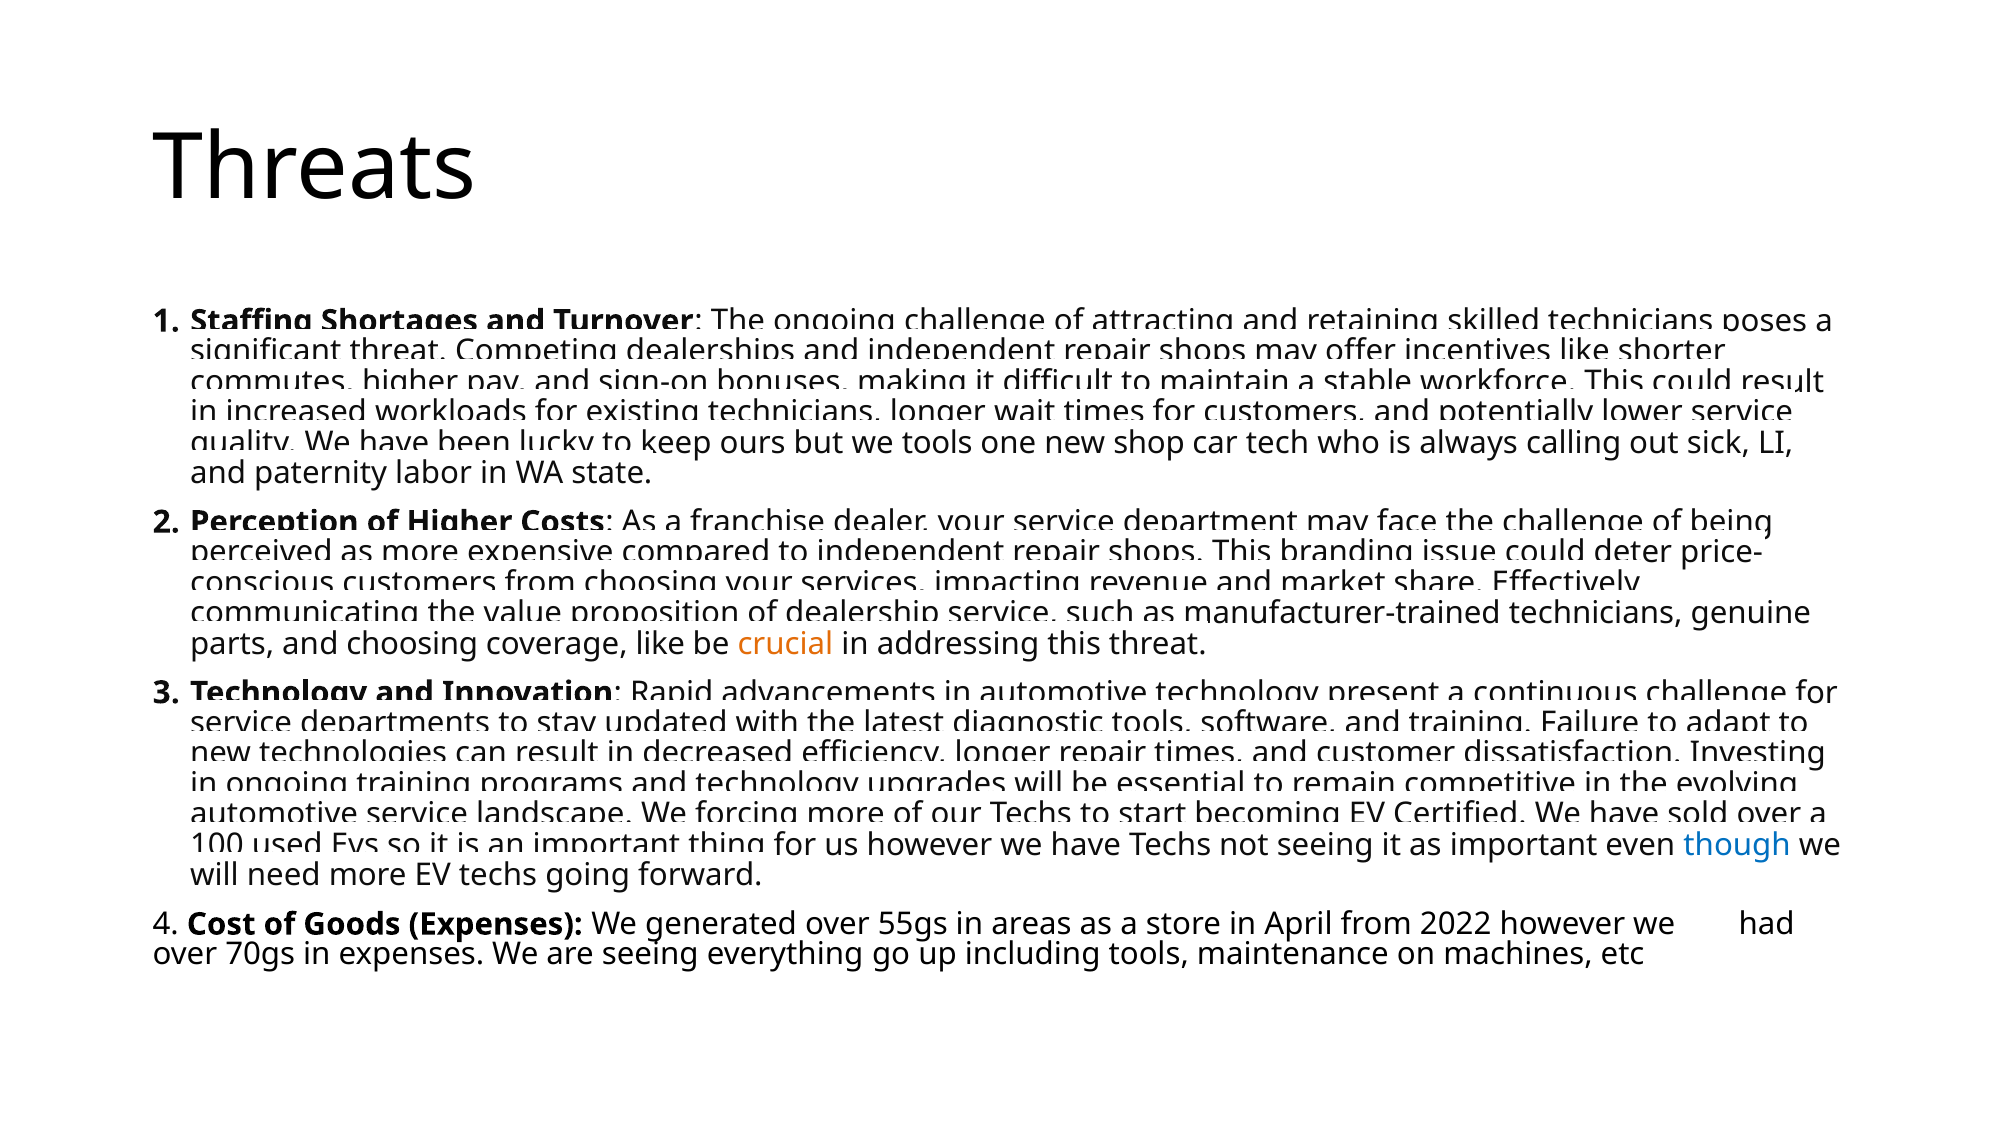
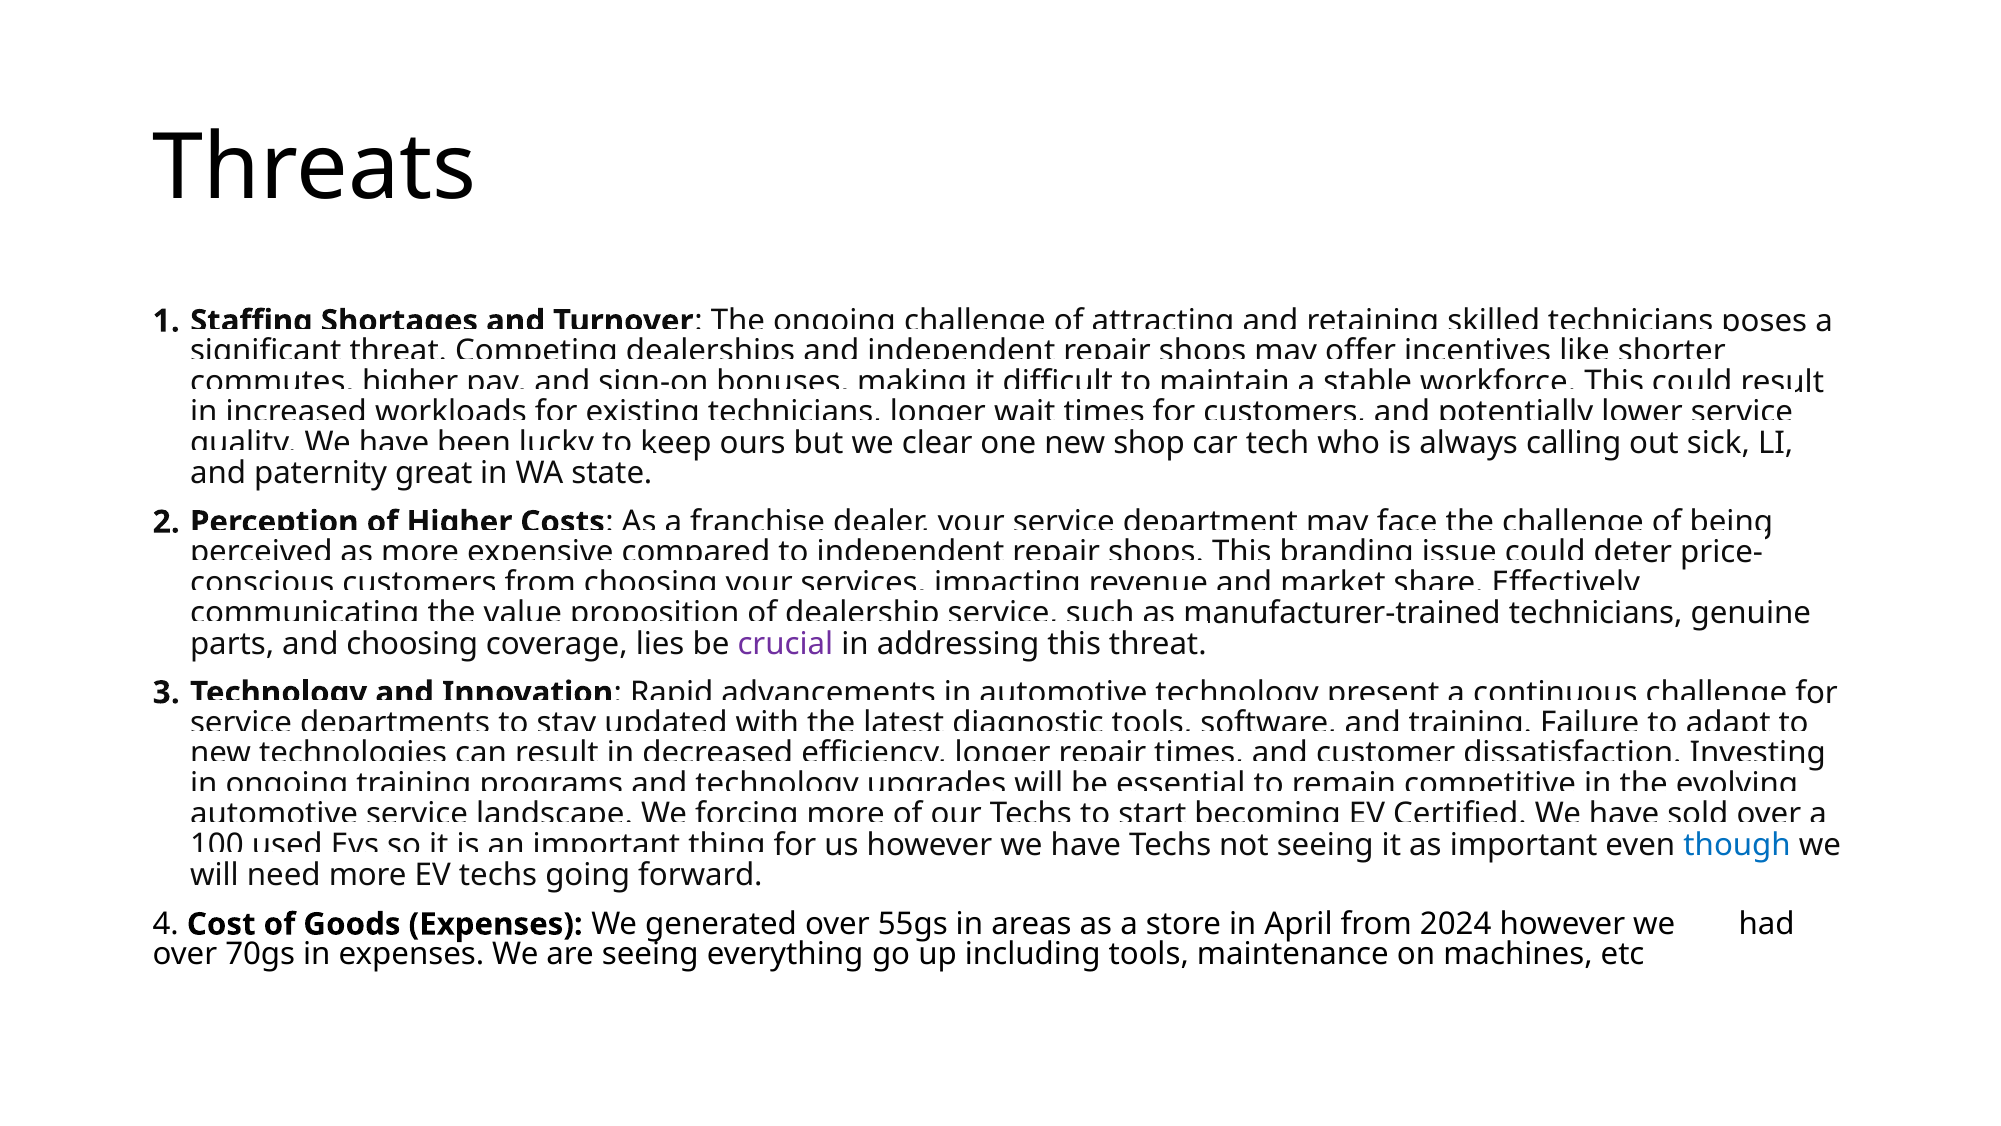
we tools: tools -> clear (937, 443)
labor: labor -> great (434, 473)
coverage like: like -> lies (660, 644)
crucial colour: orange -> purple (785, 644)
2022: 2022 -> 2024 (1456, 924)
